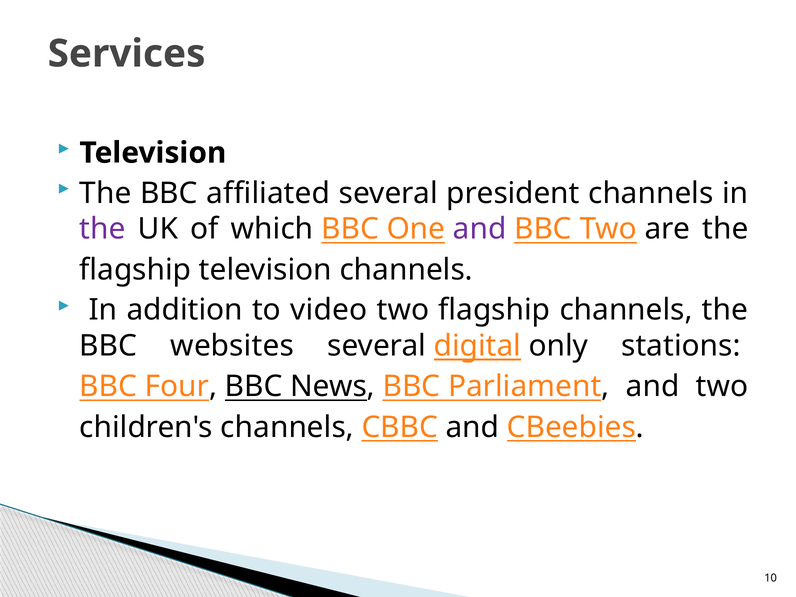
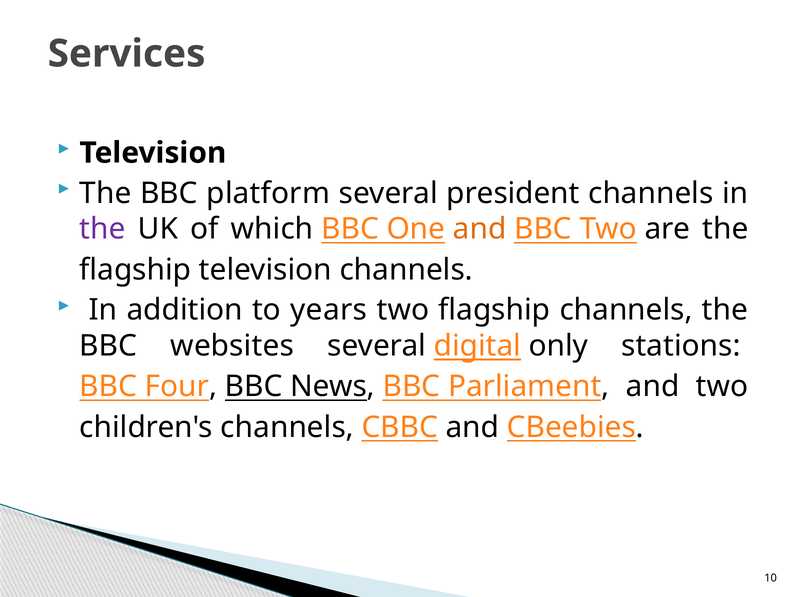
affiliated: affiliated -> platform (268, 193)
and colour: purple -> orange (480, 229)
video: video -> years (329, 310)
